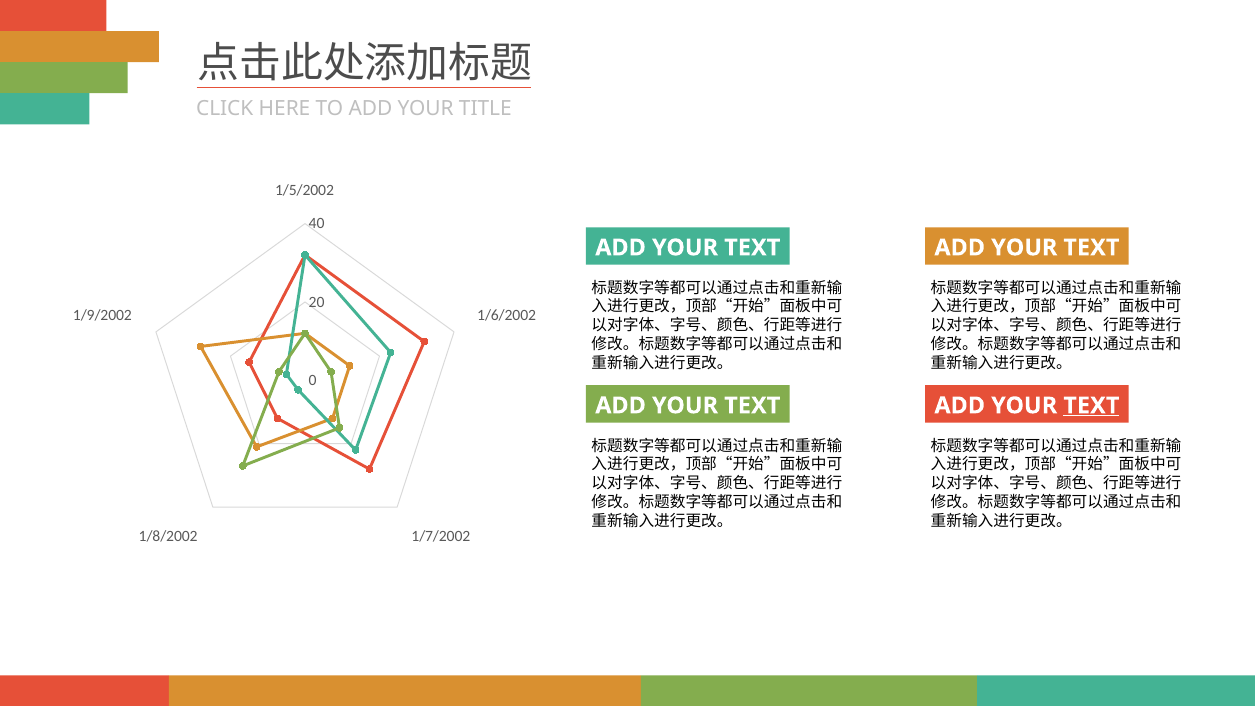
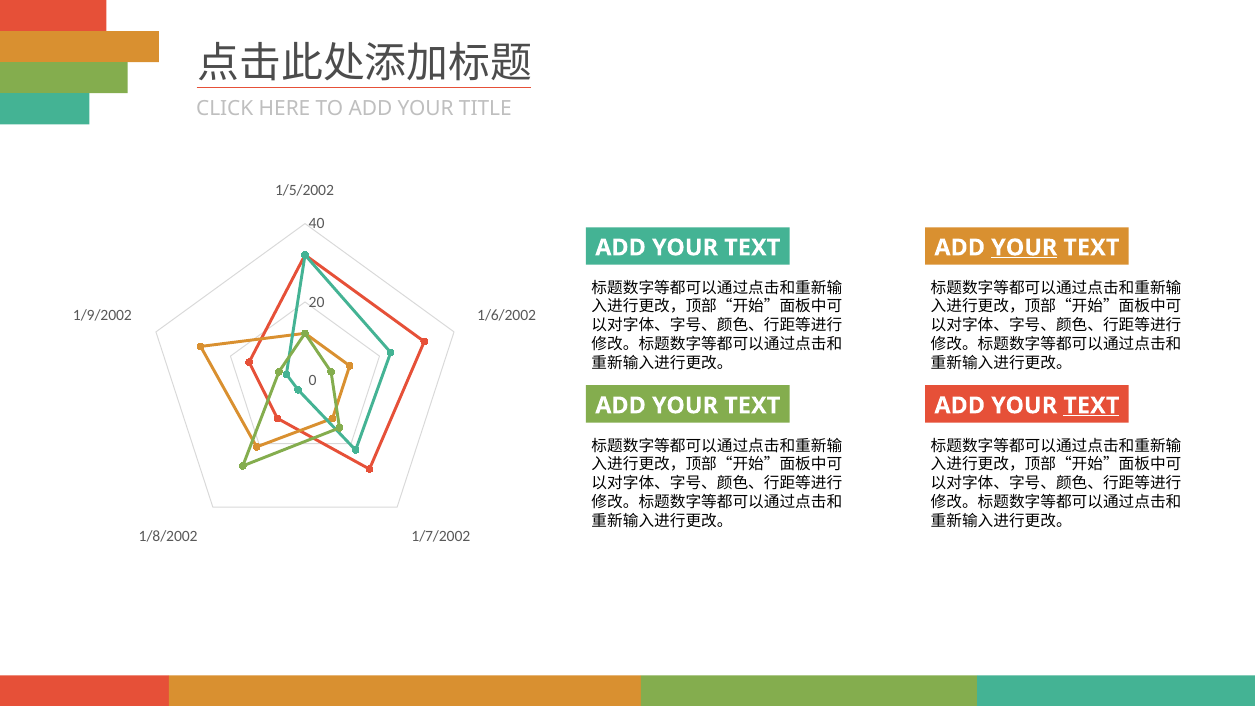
YOUR underline: none -> present (1024, 248)
